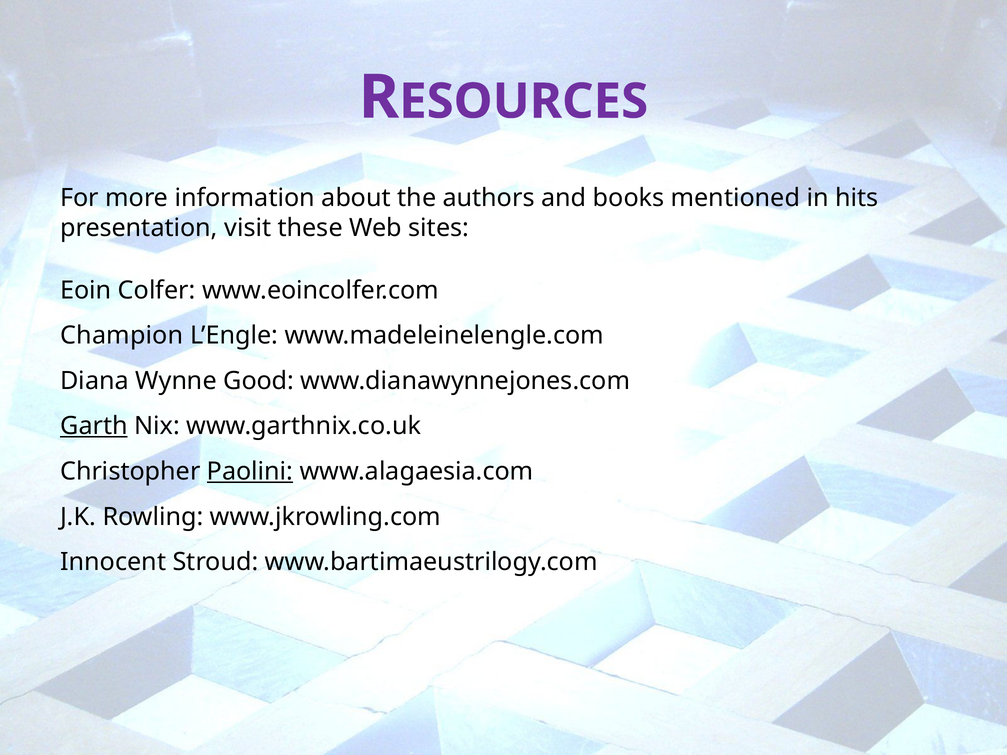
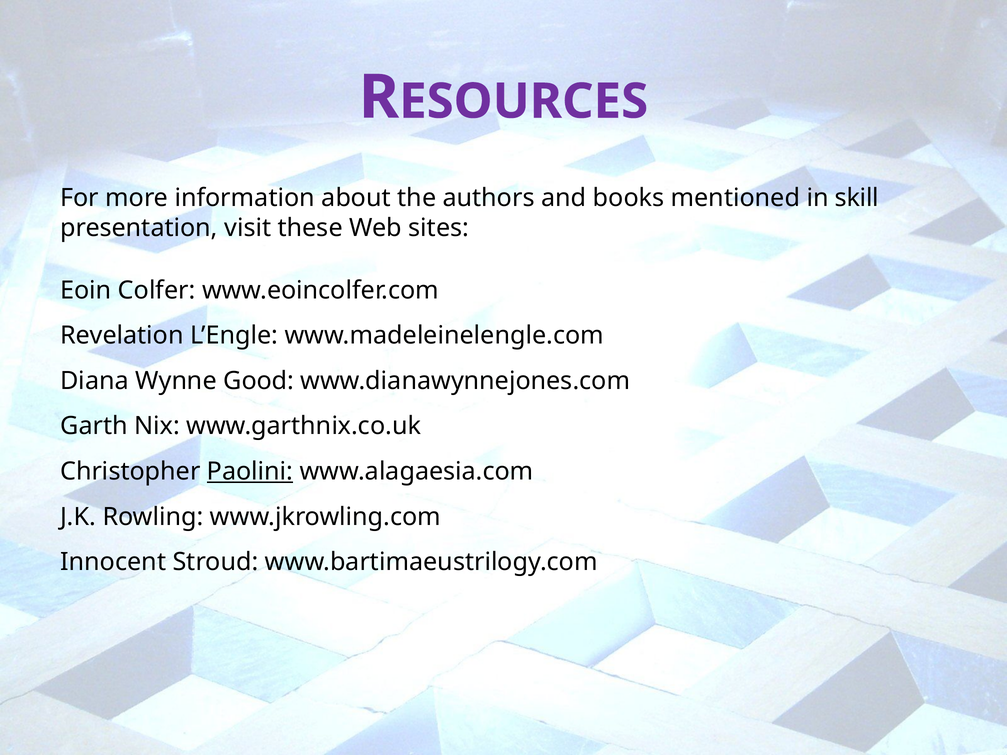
hits: hits -> skill (857, 198)
Champion: Champion -> Revelation (122, 336)
Garth underline: present -> none (94, 426)
